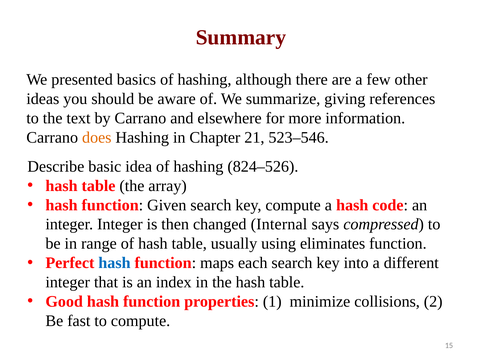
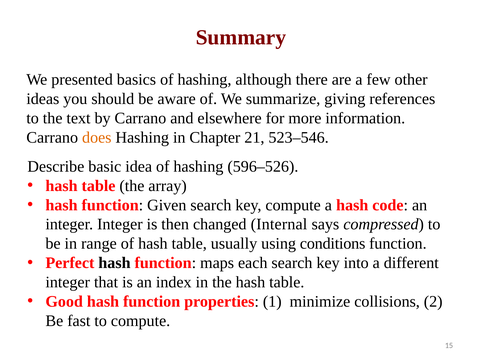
824–526: 824–526 -> 596–526 (263, 166)
eliminates: eliminates -> conditions (333, 243)
hash colour: blue -> black (114, 263)
